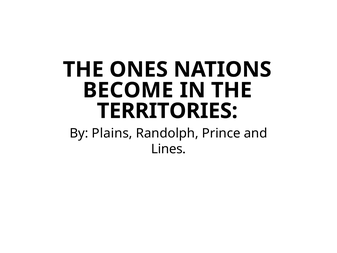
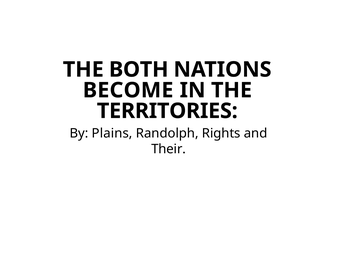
ONES: ONES -> BOTH (139, 69)
Prince: Prince -> Rights (221, 133)
Lines: Lines -> Their (169, 149)
